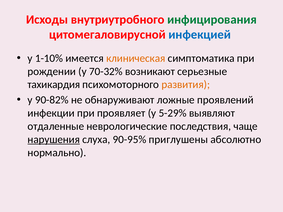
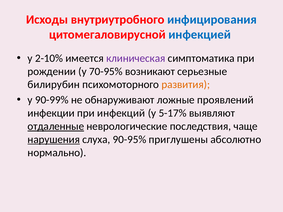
инфицирования colour: green -> blue (212, 20)
1-10%: 1-10% -> 2-10% (49, 58)
клиническая colour: orange -> purple (136, 58)
70-32%: 70-32% -> 70-95% (106, 71)
тахикардия: тахикардия -> билирубин (54, 85)
90-82%: 90-82% -> 90-99% (52, 100)
проявляет: проявляет -> инфекций (121, 113)
5-29%: 5-29% -> 5-17% (173, 113)
отдаленные underline: none -> present (56, 126)
